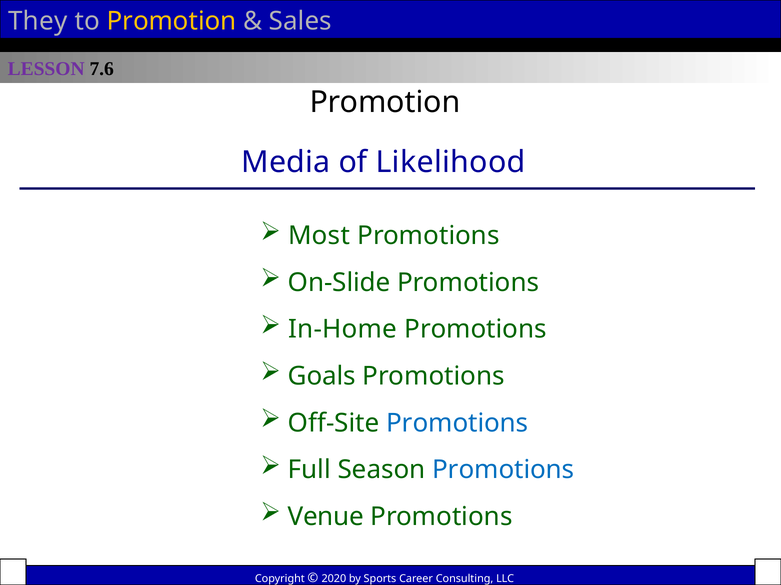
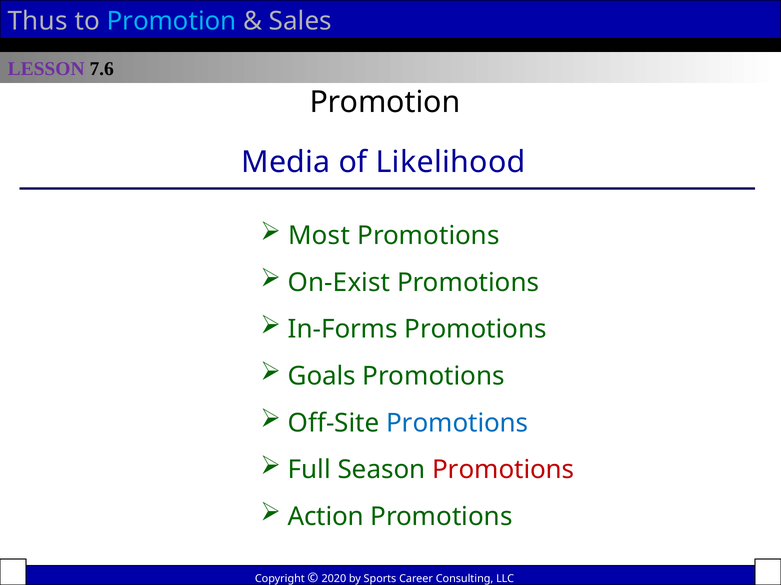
They: They -> Thus (38, 21)
Promotion colour: yellow -> light blue (172, 21)
On-Slide: On-Slide -> On-Exist (339, 283)
In-Home: In-Home -> In-Forms (343, 330)
Promotions colour: blue -> red (503, 470)
Venue: Venue -> Action (326, 517)
